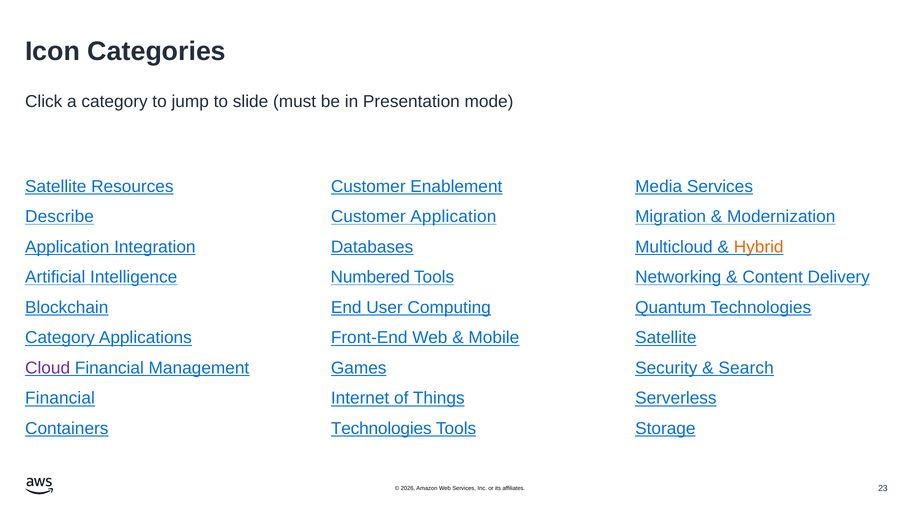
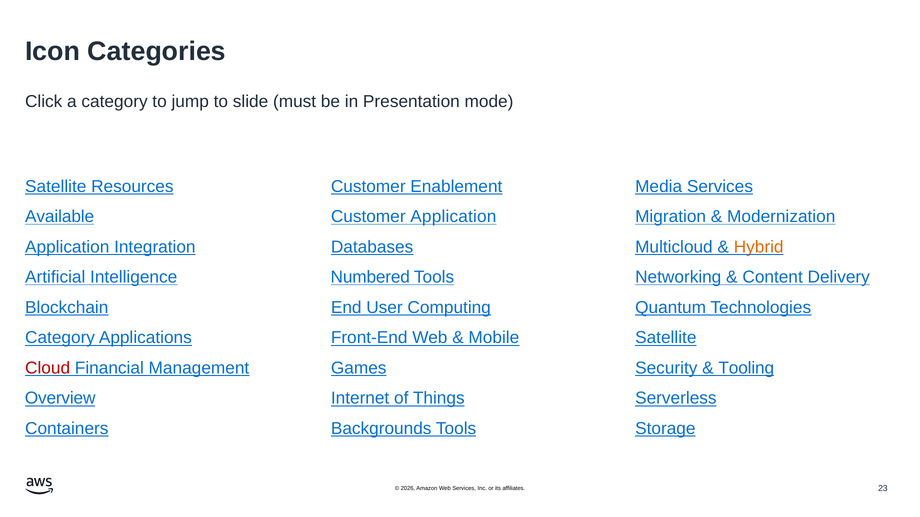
Describe: Describe -> Available (60, 217)
Cloud colour: purple -> red (48, 368)
Search: Search -> Tooling (746, 368)
Financial: Financial -> Overview (60, 399)
Technologies: Technologies -> Backgrounds (381, 429)
